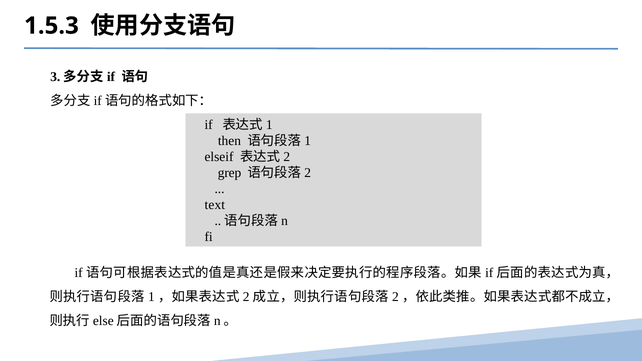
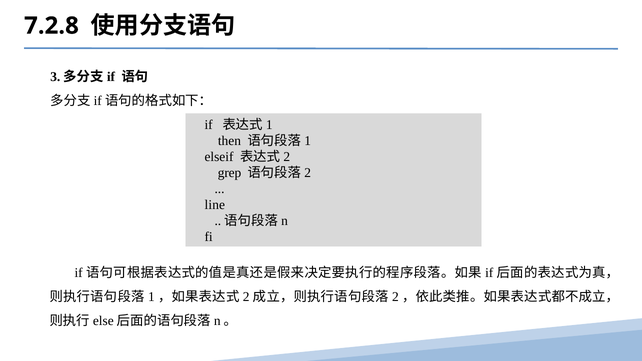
1.5.3: 1.5.3 -> 7.2.8 (51, 26)
text: text -> line (215, 205)
